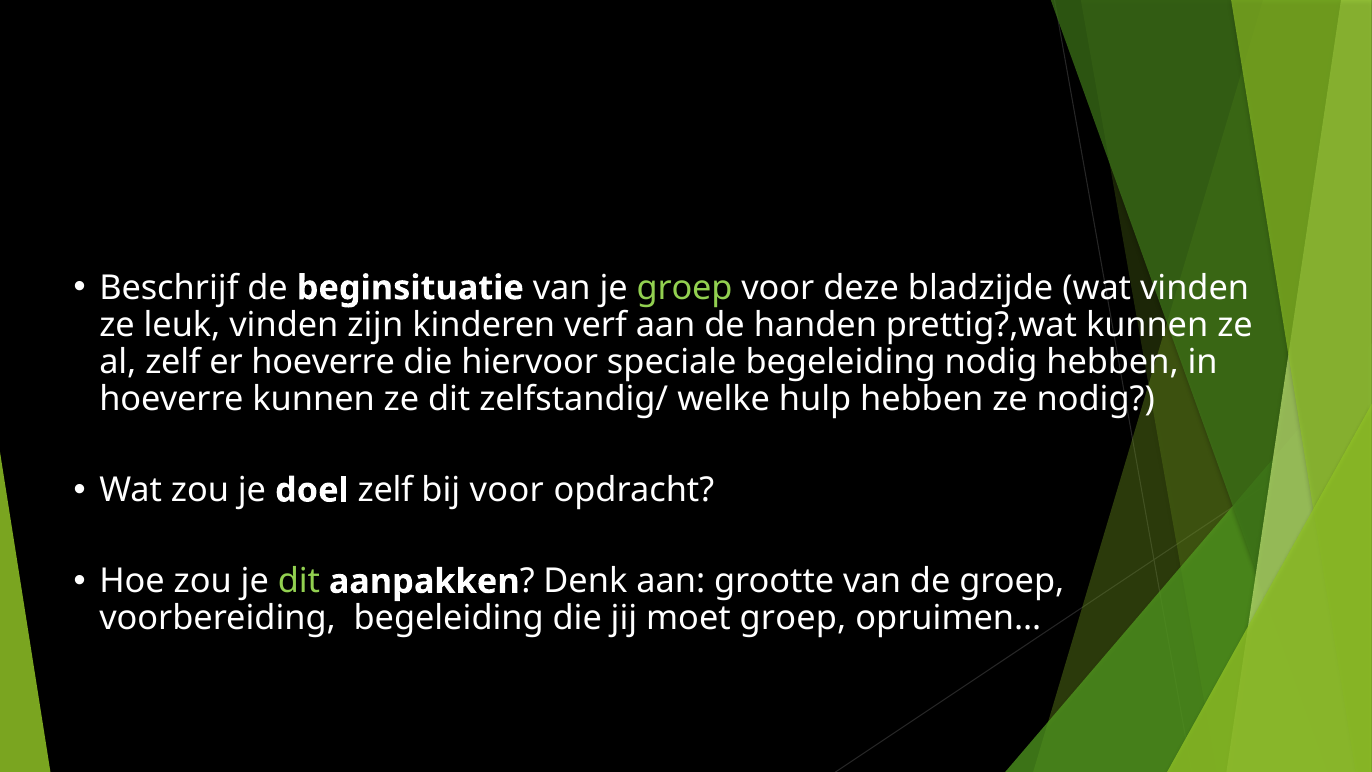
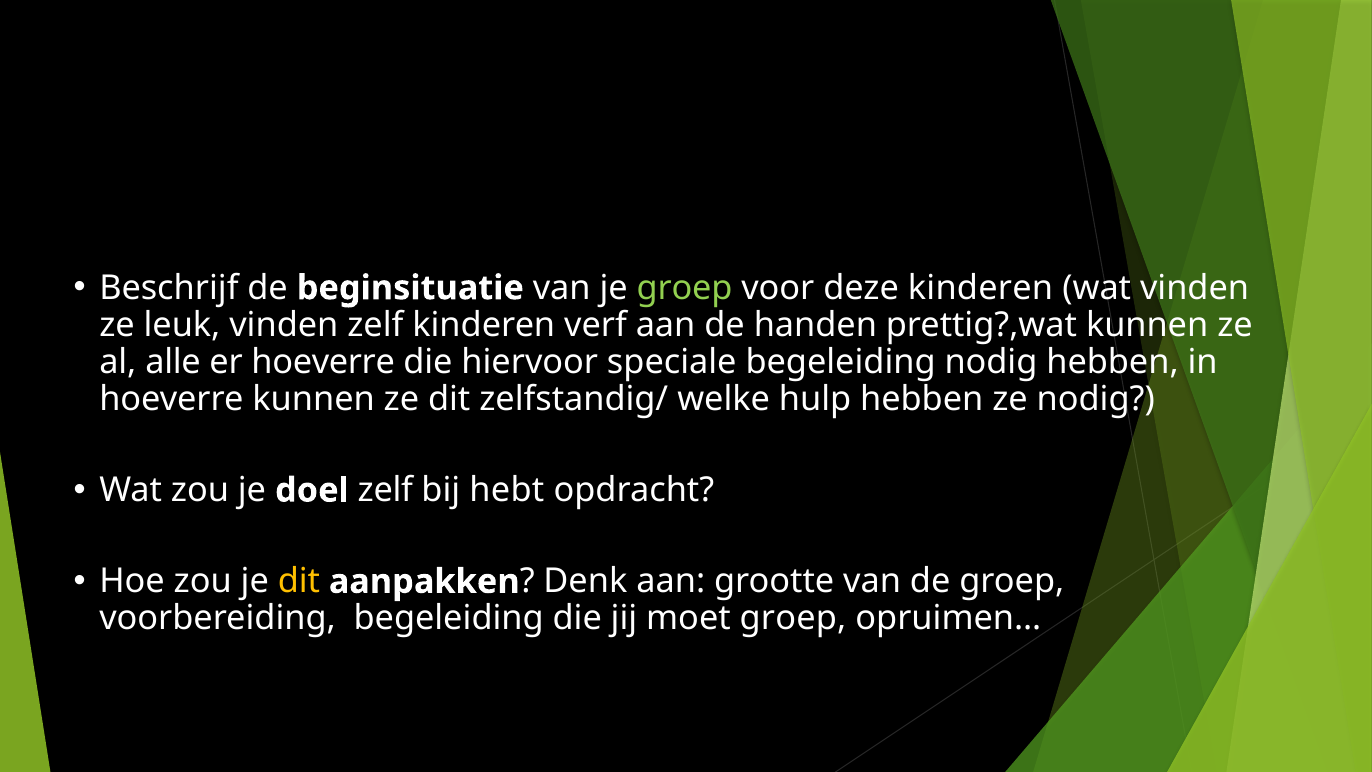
deze bladzijde: bladzijde -> kinderen (980, 288)
vinden zijn: zijn -> zelf (375, 325)
al zelf: zelf -> alle (173, 362)
bij voor: voor -> hebt (507, 490)
dit colour: light green -> yellow (299, 581)
